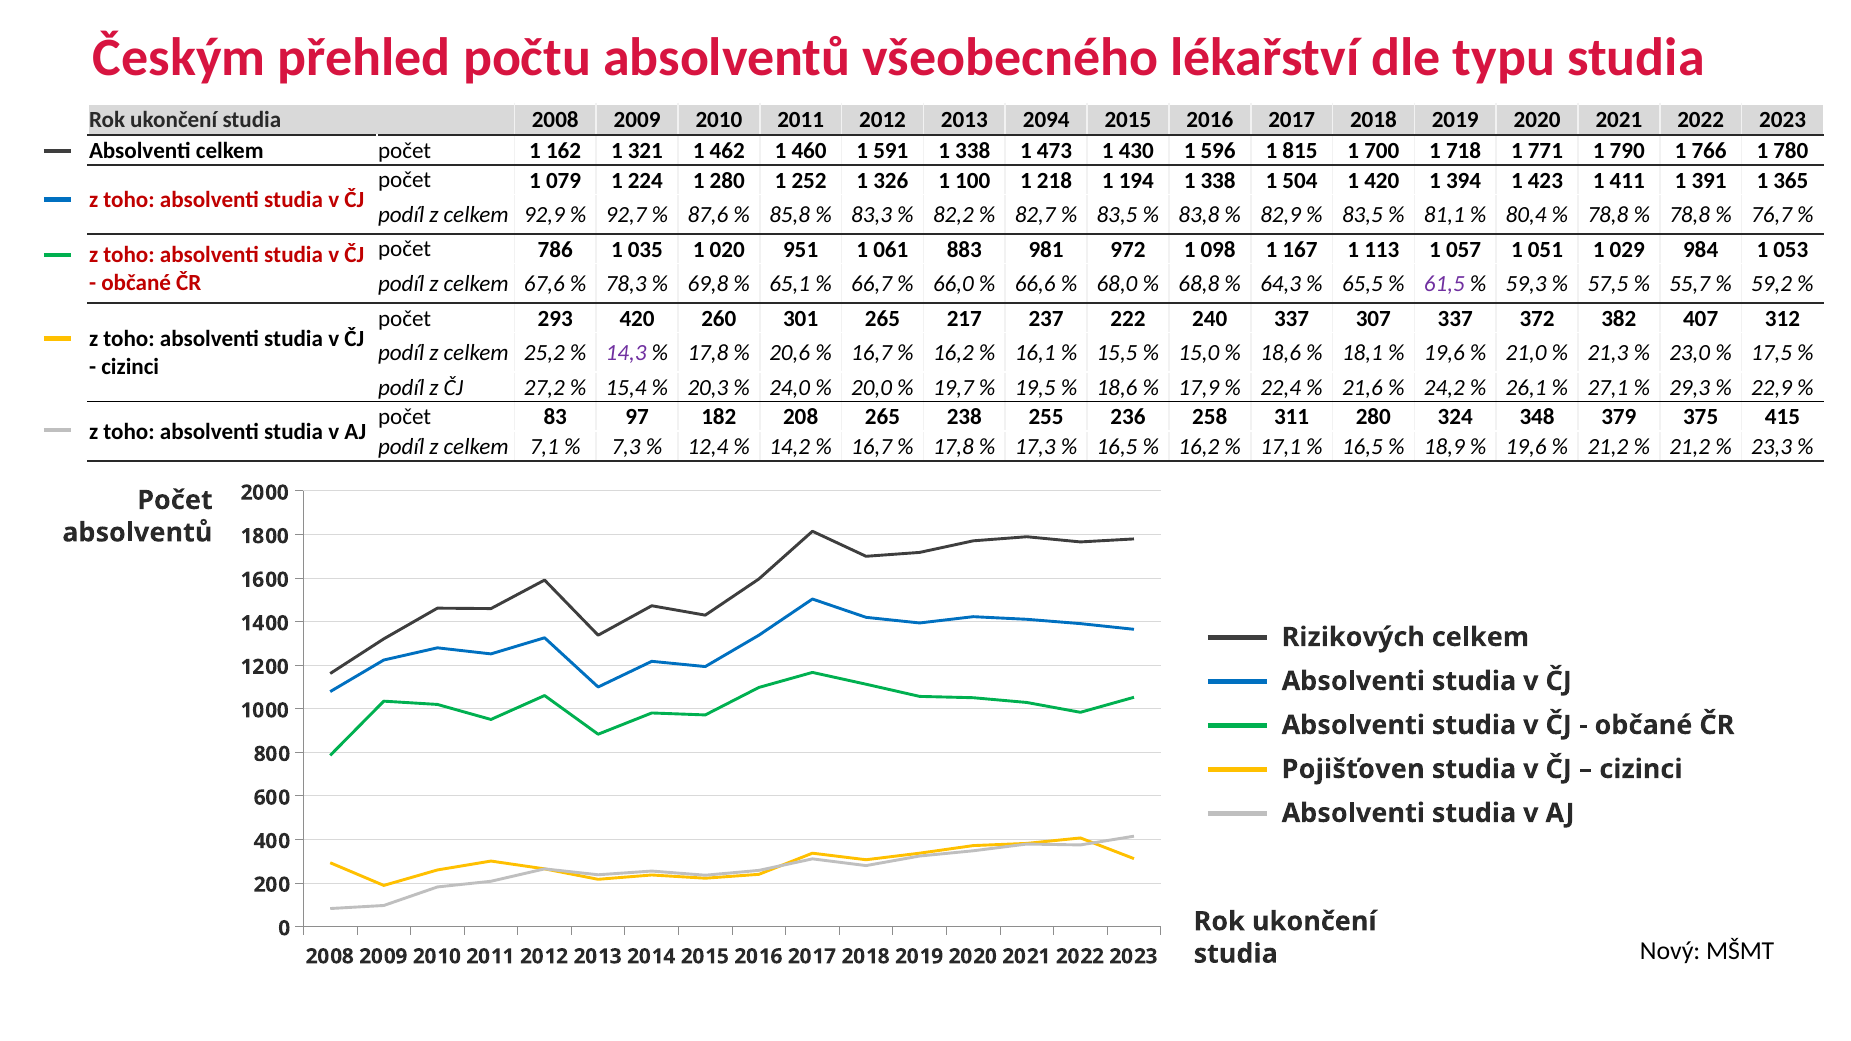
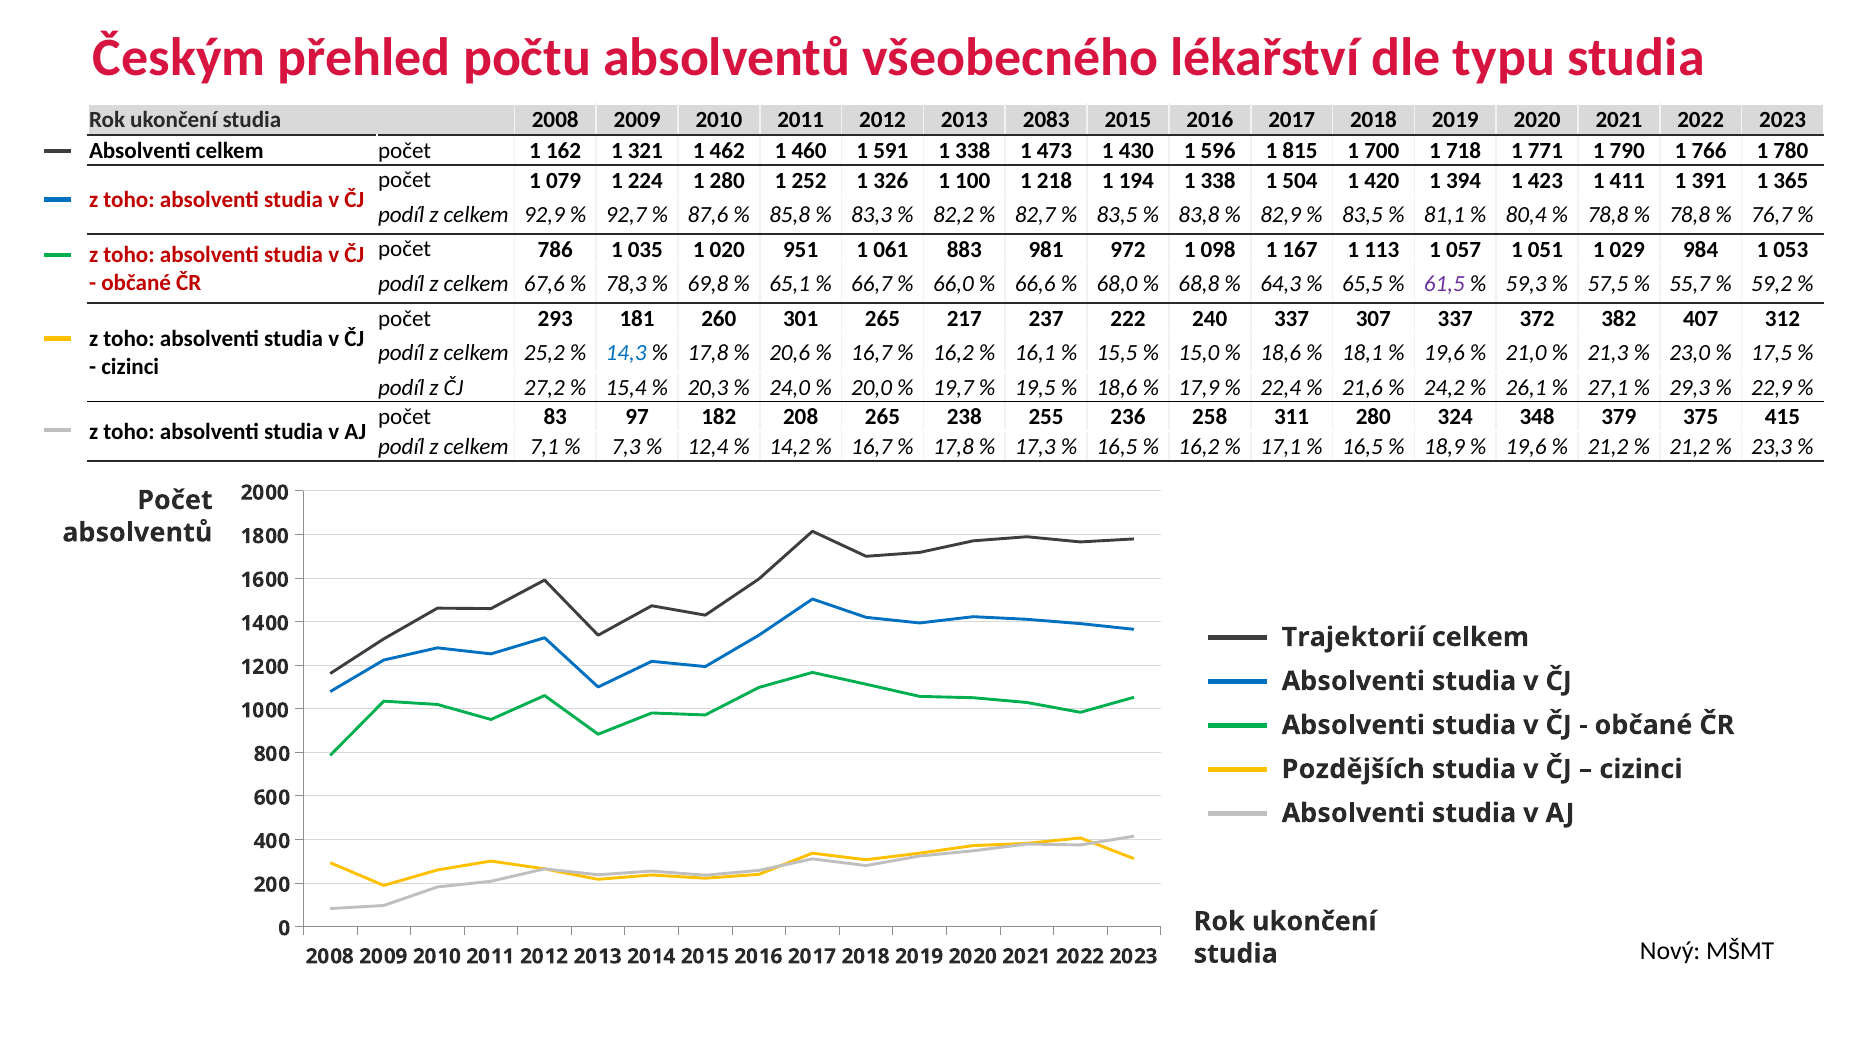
2094: 2094 -> 2083 (1046, 120)
293 420: 420 -> 181 (637, 319)
14,3 colour: purple -> blue (626, 353)
Rizikových: Rizikových -> Trajektorií (1353, 637)
Pojišťoven: Pojišťoven -> Pozdějších (1353, 769)
